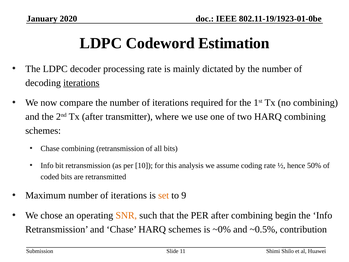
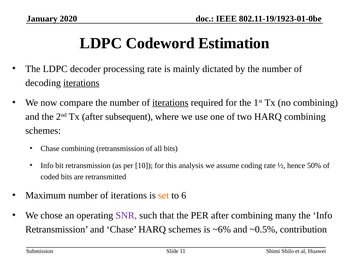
iterations underline: none -> present (170, 103)
transmitter: transmitter -> subsequent (129, 117)
9: 9 -> 6 (184, 195)
SNR colour: orange -> purple (126, 215)
begin: begin -> many (286, 215)
~0%: ~0% -> ~6% (222, 229)
